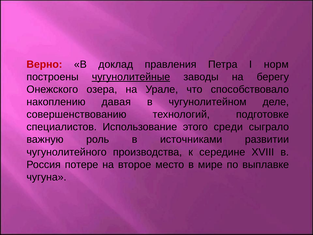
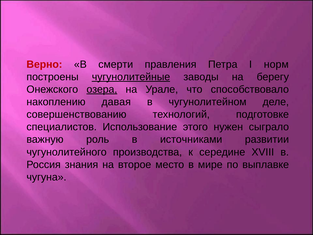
доклад: доклад -> смерти (116, 64)
озера underline: none -> present (102, 89)
среди: среди -> нужен (228, 127)
потере: потере -> знания (82, 164)
